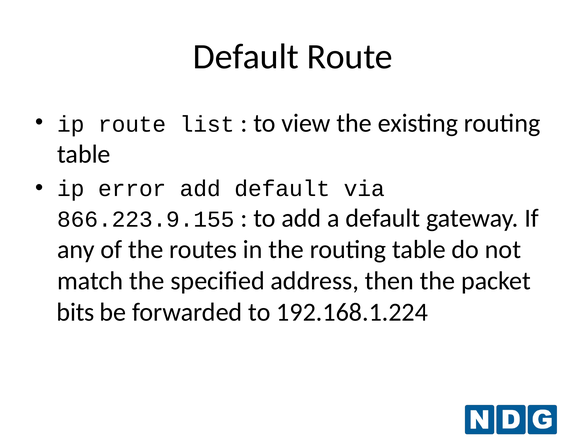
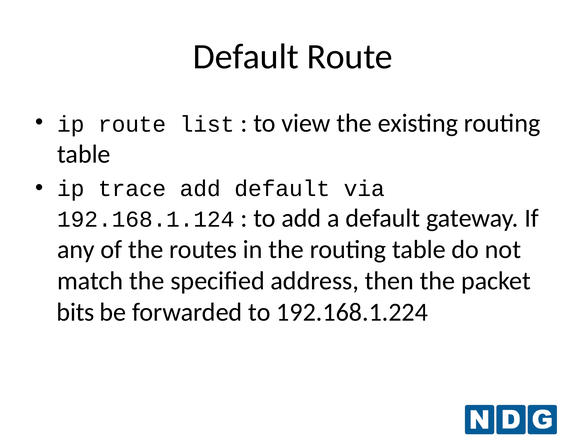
error: error -> trace (132, 188)
866.223.9.155: 866.223.9.155 -> 192.168.1.124 (146, 219)
